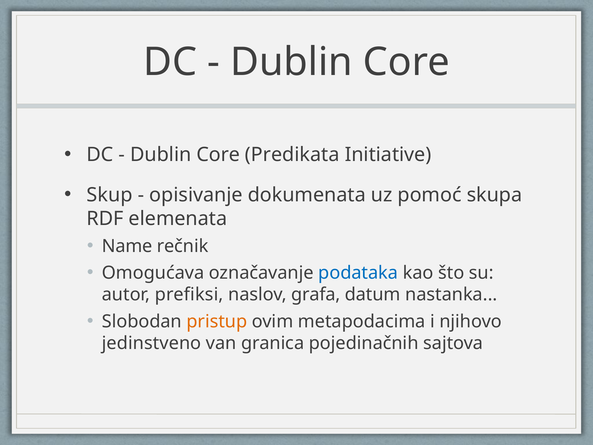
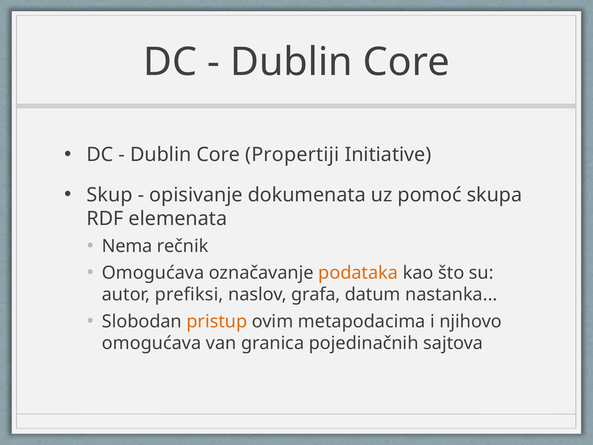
Predikata: Predikata -> Propertiji (292, 155)
Name: Name -> Nema (127, 246)
podataka colour: blue -> orange (358, 273)
jedinstveno: jedinstveno -> omogućava (152, 343)
